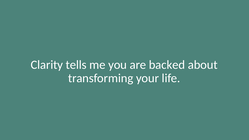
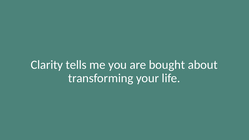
backed: backed -> bought (167, 65)
